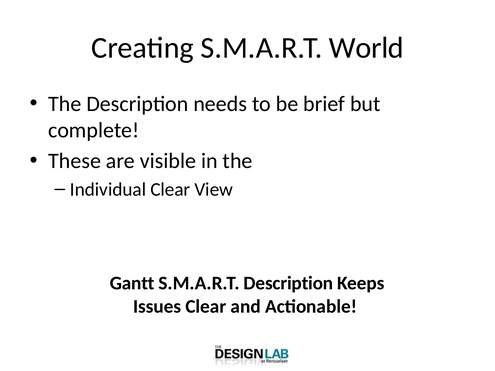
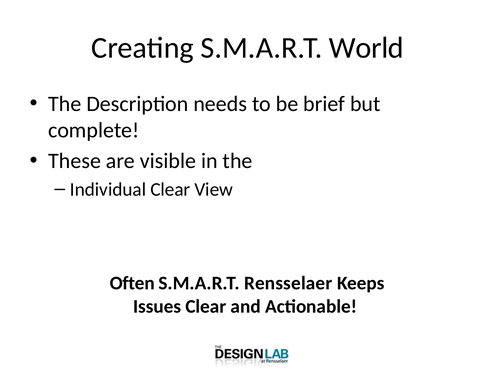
Gantt: Gantt -> Often (132, 283)
S.M.A.R.T Description: Description -> Rensselaer (288, 283)
